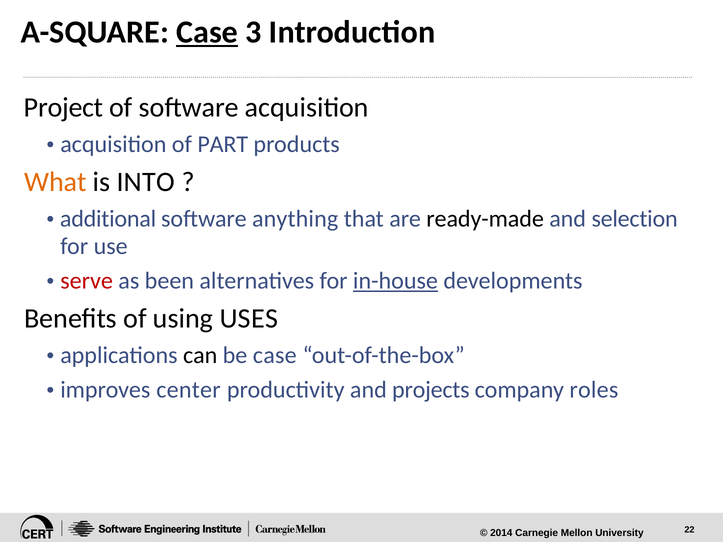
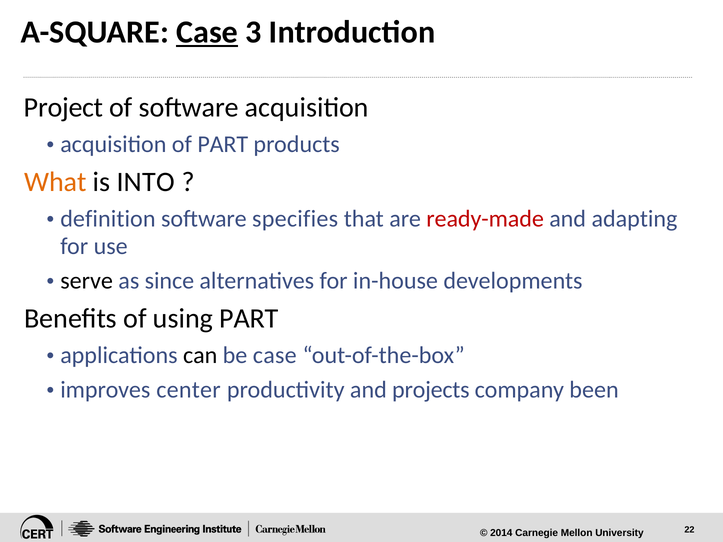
additional: additional -> definition (108, 219)
anything: anything -> specifies (295, 219)
ready-made colour: black -> red (485, 219)
selection: selection -> adapting (634, 219)
serve colour: red -> black (87, 281)
been: been -> since (169, 281)
in-house underline: present -> none (395, 281)
using USES: USES -> PART (249, 319)
roles: roles -> been (594, 390)
